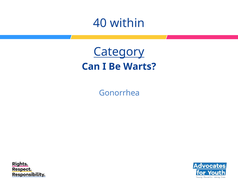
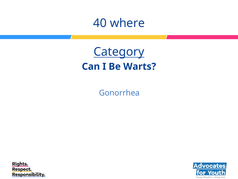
within: within -> where (127, 23)
